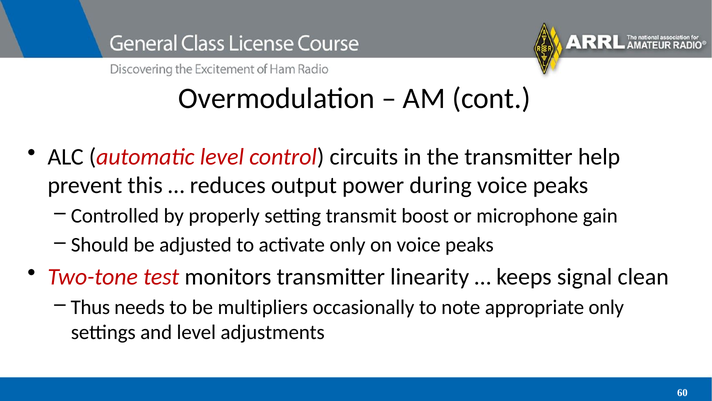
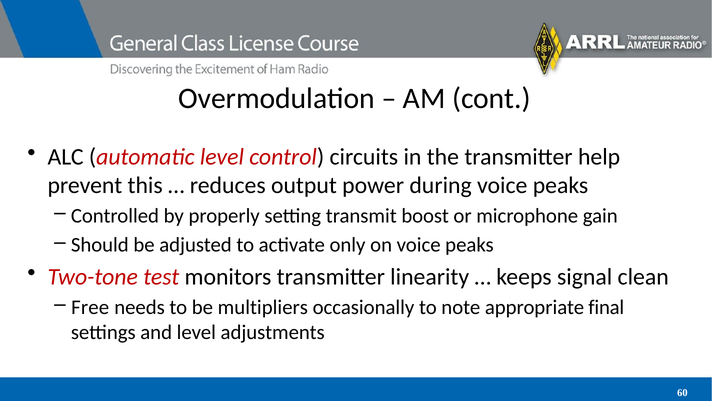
Thus: Thus -> Free (90, 307)
appropriate only: only -> final (606, 307)
